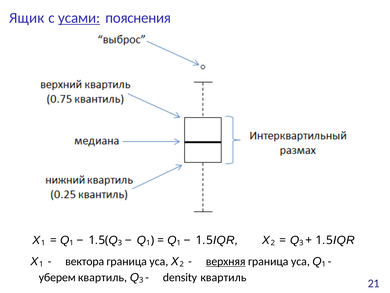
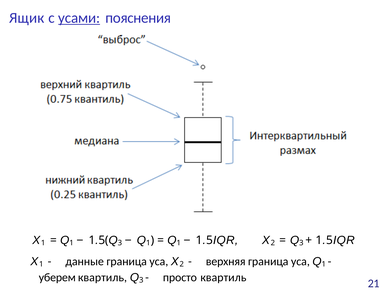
вектора: вектора -> данные (85, 261)
верхняя underline: present -> none (226, 261)
density: density -> просто (180, 277)
